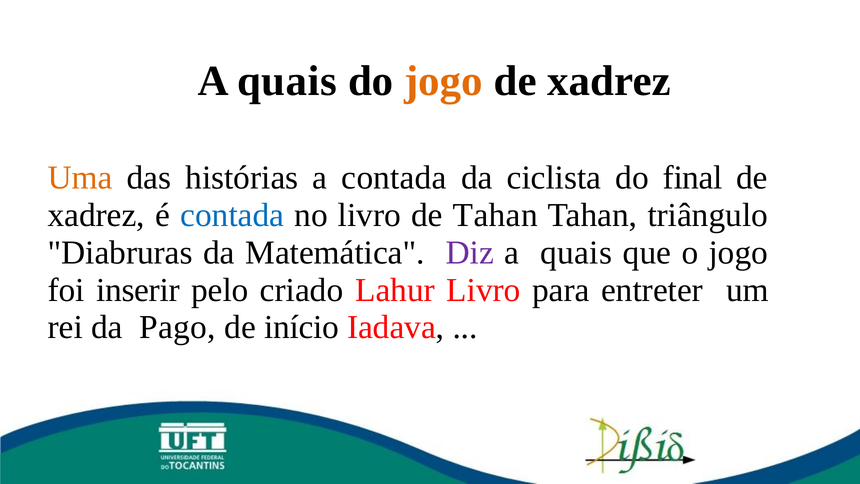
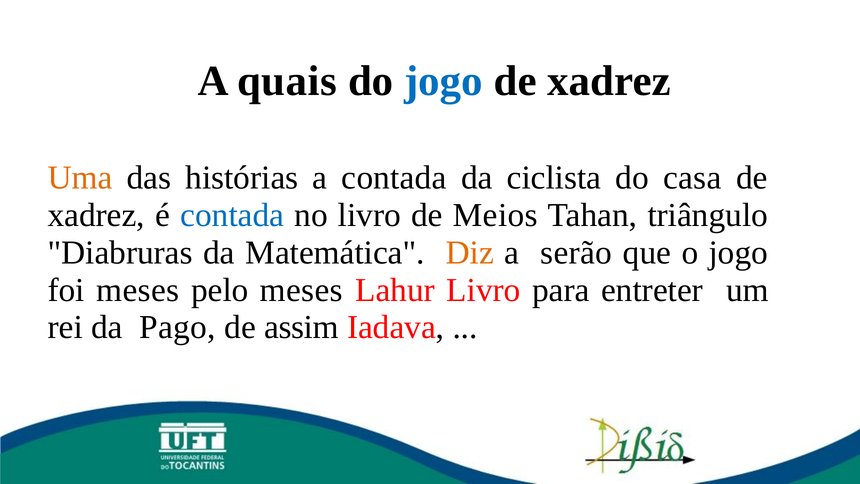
jogo colour: orange -> blue (444, 81)
final: final -> casa (692, 178)
de Tahan: Tahan -> Meios (495, 215)
Diz colour: purple -> orange (470, 253)
quais: quais -> serão (576, 253)
foi inserir: inserir -> meses (138, 290)
pelo criado: criado -> meses (301, 290)
início: início -> assim (302, 327)
